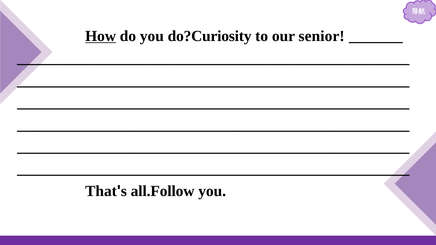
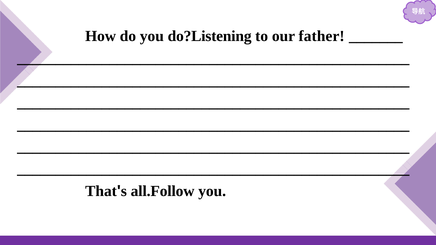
How underline: present -> none (101, 36)
do?Curiosity: do?Curiosity -> do?Listening (210, 36)
senior: senior -> father (322, 36)
